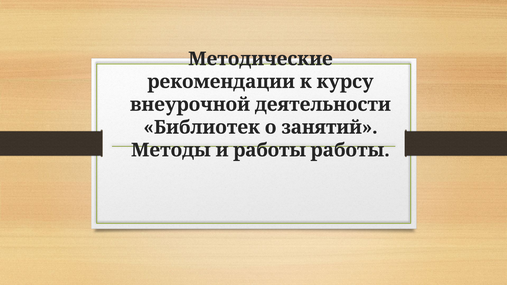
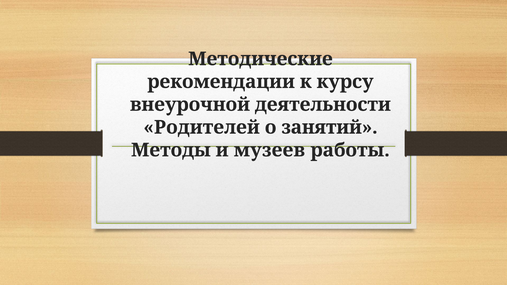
Библиотек: Библиотек -> Родителей (202, 127)
и работы: работы -> музеев (269, 150)
